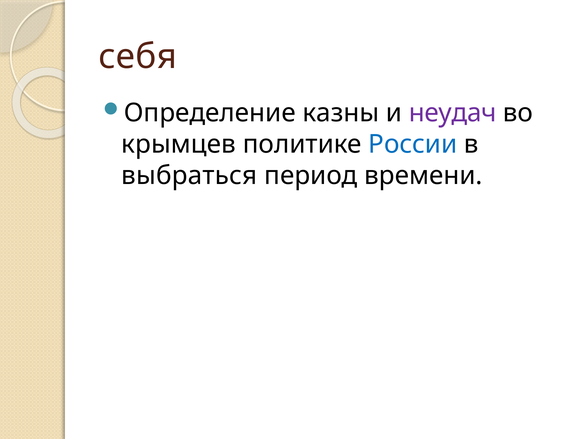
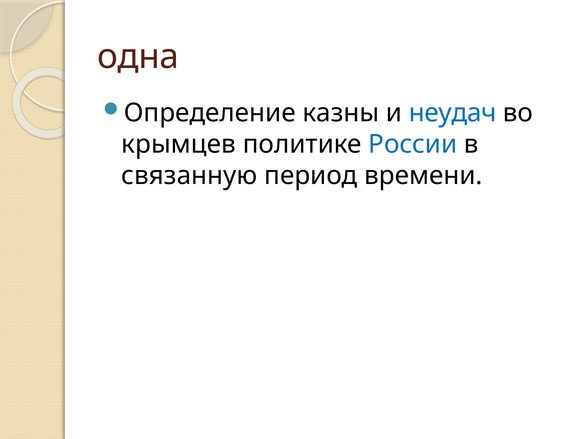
себя: себя -> одна (138, 57)
неудач colour: purple -> blue (453, 113)
выбраться: выбраться -> связанную (189, 176)
